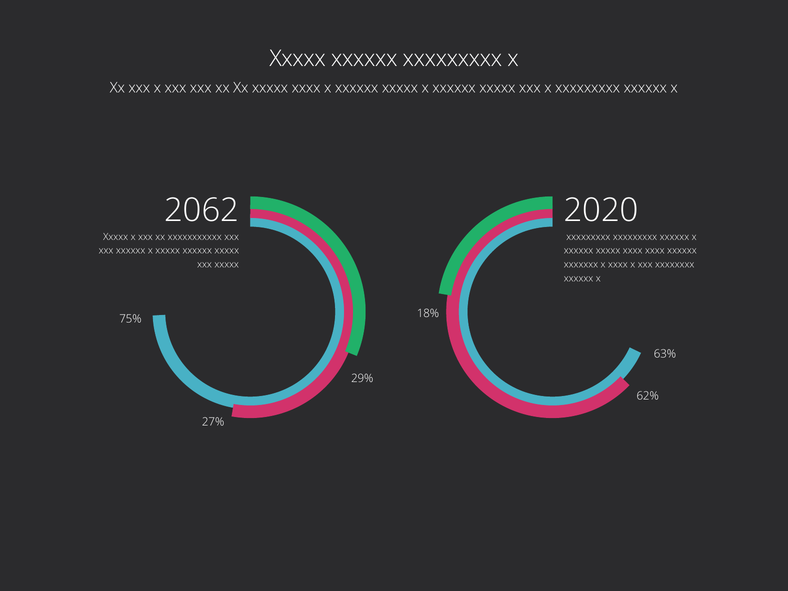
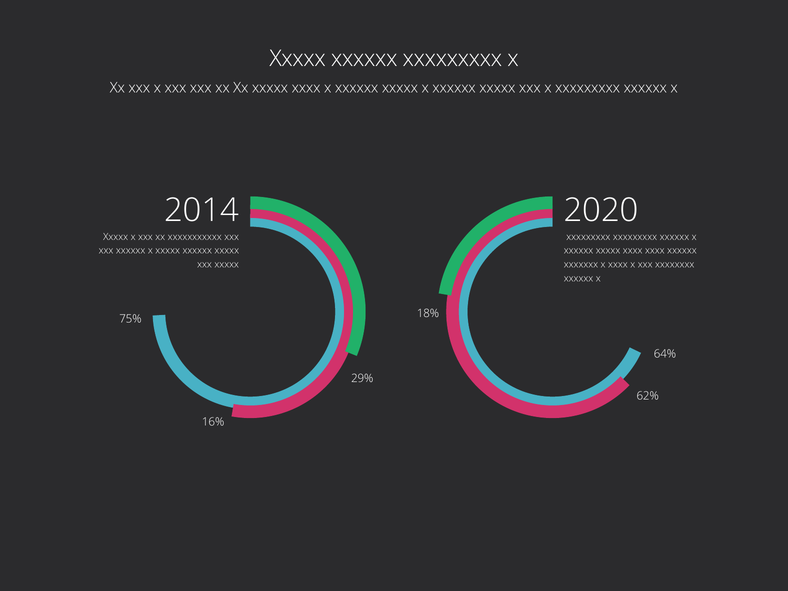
2062: 2062 -> 2014 (202, 211)
63%: 63% -> 64% (665, 354)
27%: 27% -> 16% (213, 422)
